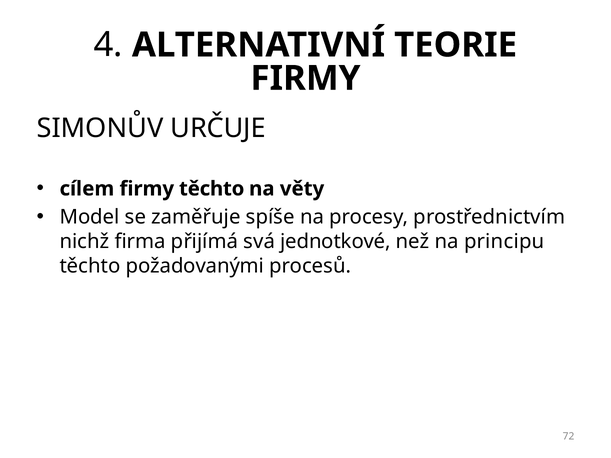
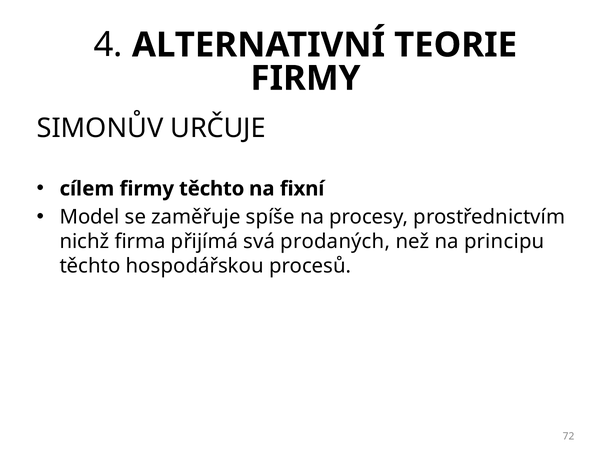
věty: věty -> fixní (302, 189)
jednotkové: jednotkové -> prodaných (335, 242)
požadovanými: požadovanými -> hospodářskou (195, 266)
